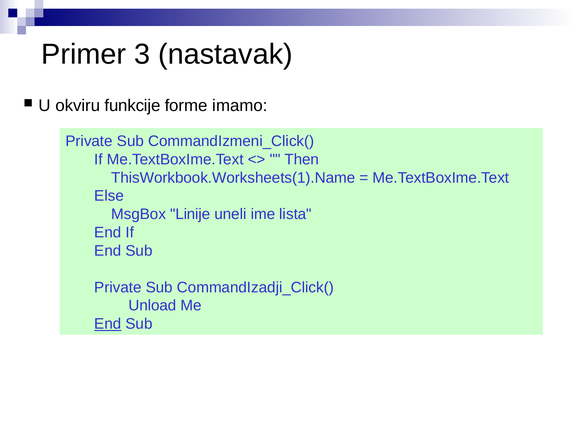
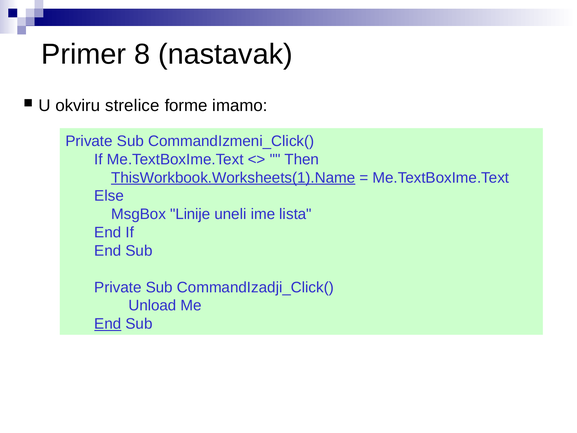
3: 3 -> 8 (142, 54)
funkcije: funkcije -> strelice (132, 106)
ThisWorkbook.Worksheets(1).Name underline: none -> present (233, 178)
